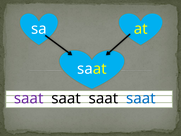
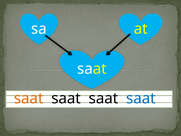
saat colour: purple -> orange (29, 98)
